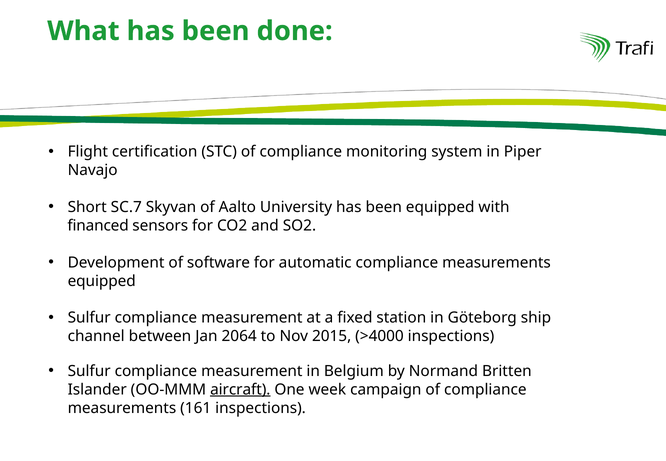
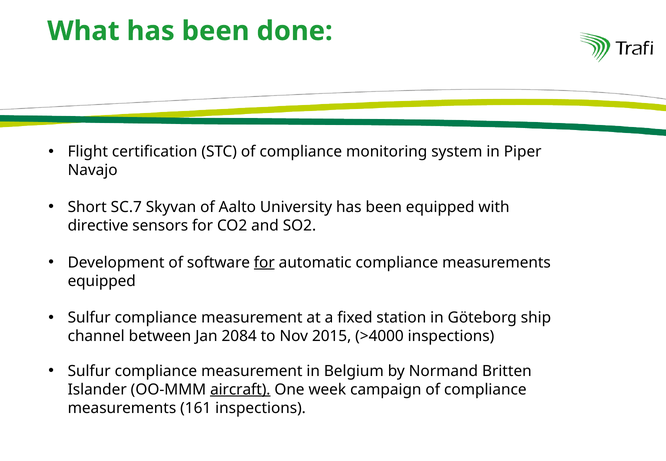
financed: financed -> directive (98, 226)
for underline: none -> present (264, 263)
2064: 2064 -> 2084 (239, 336)
